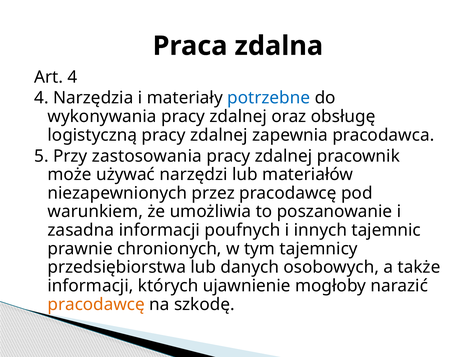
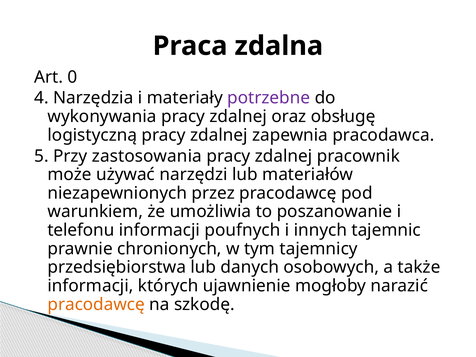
Art 4: 4 -> 0 (72, 77)
potrzebne colour: blue -> purple (269, 98)
zasadna: zasadna -> telefonu (81, 230)
